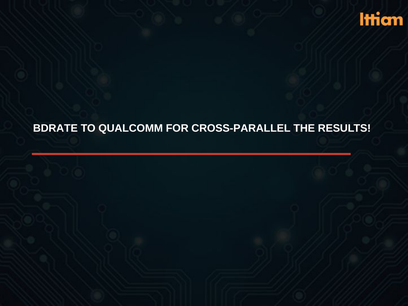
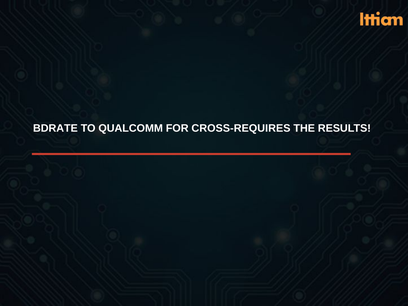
CROSS-PARALLEL: CROSS-PARALLEL -> CROSS-REQUIRES (241, 128)
